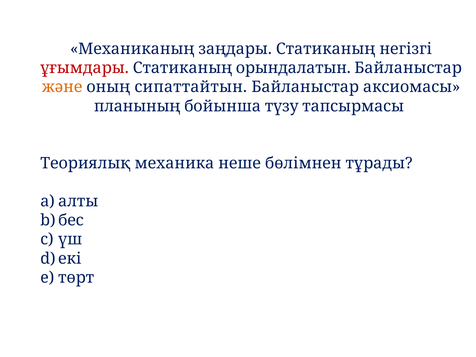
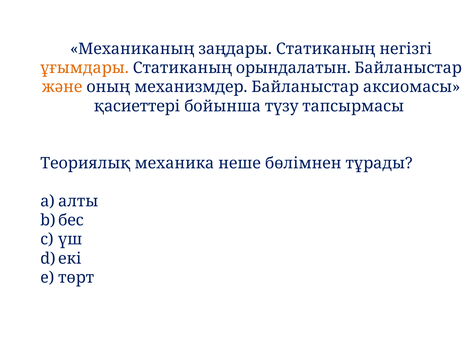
ұғымдары colour: red -> orange (85, 68)
сипаттайтын: сипаттайтын -> механизмдер (191, 87)
планының: планының -> қасиеттері (137, 106)
